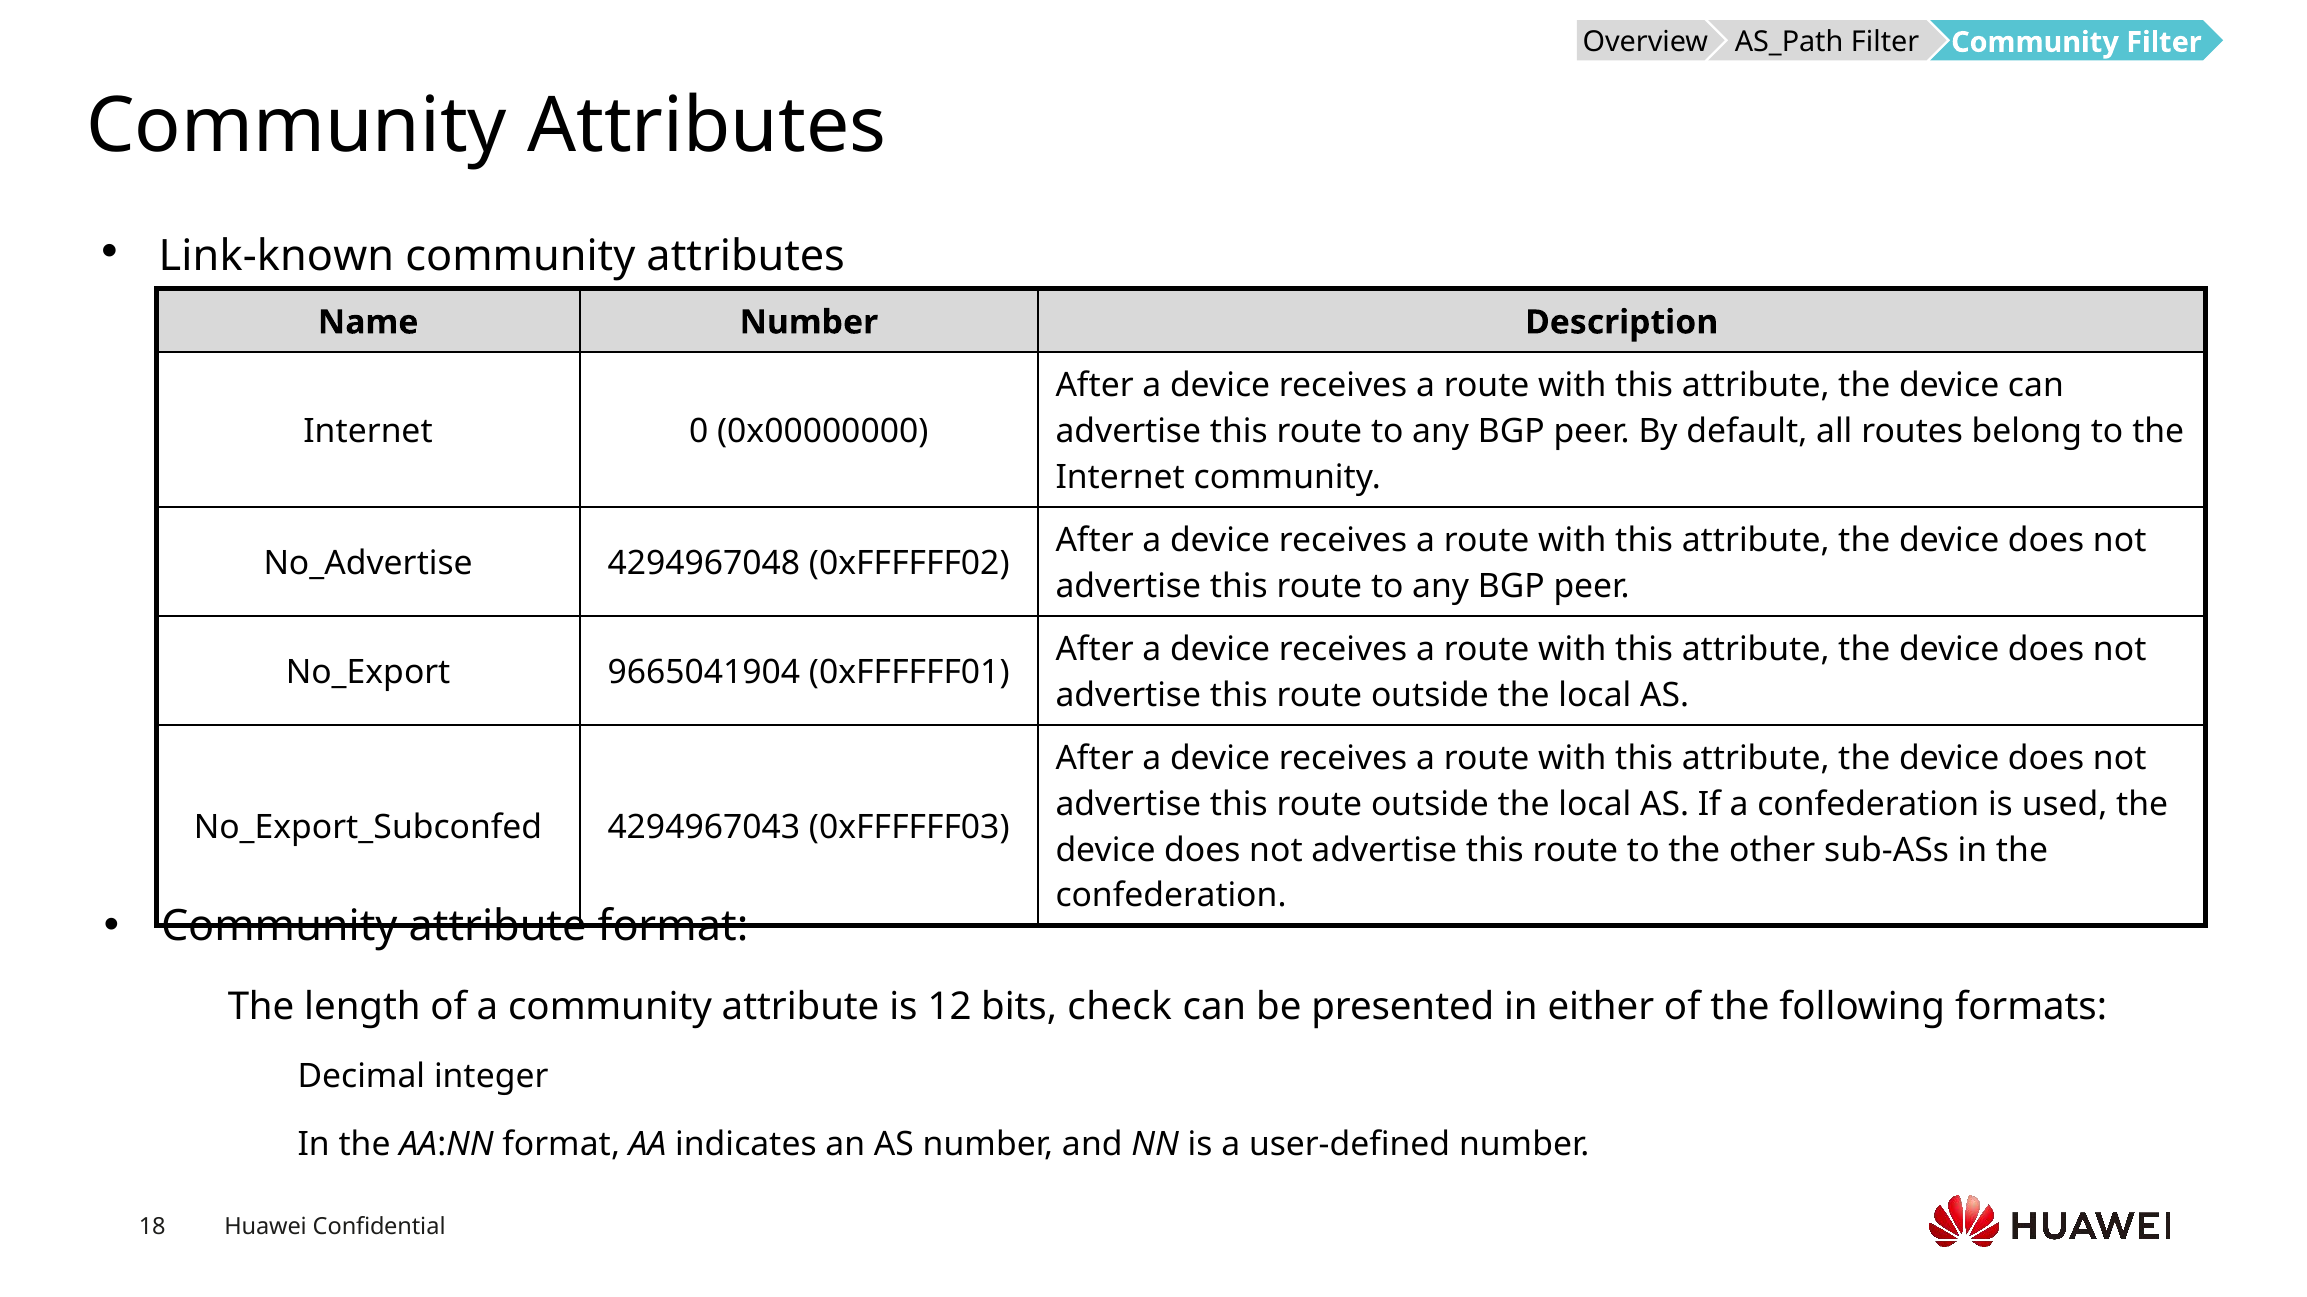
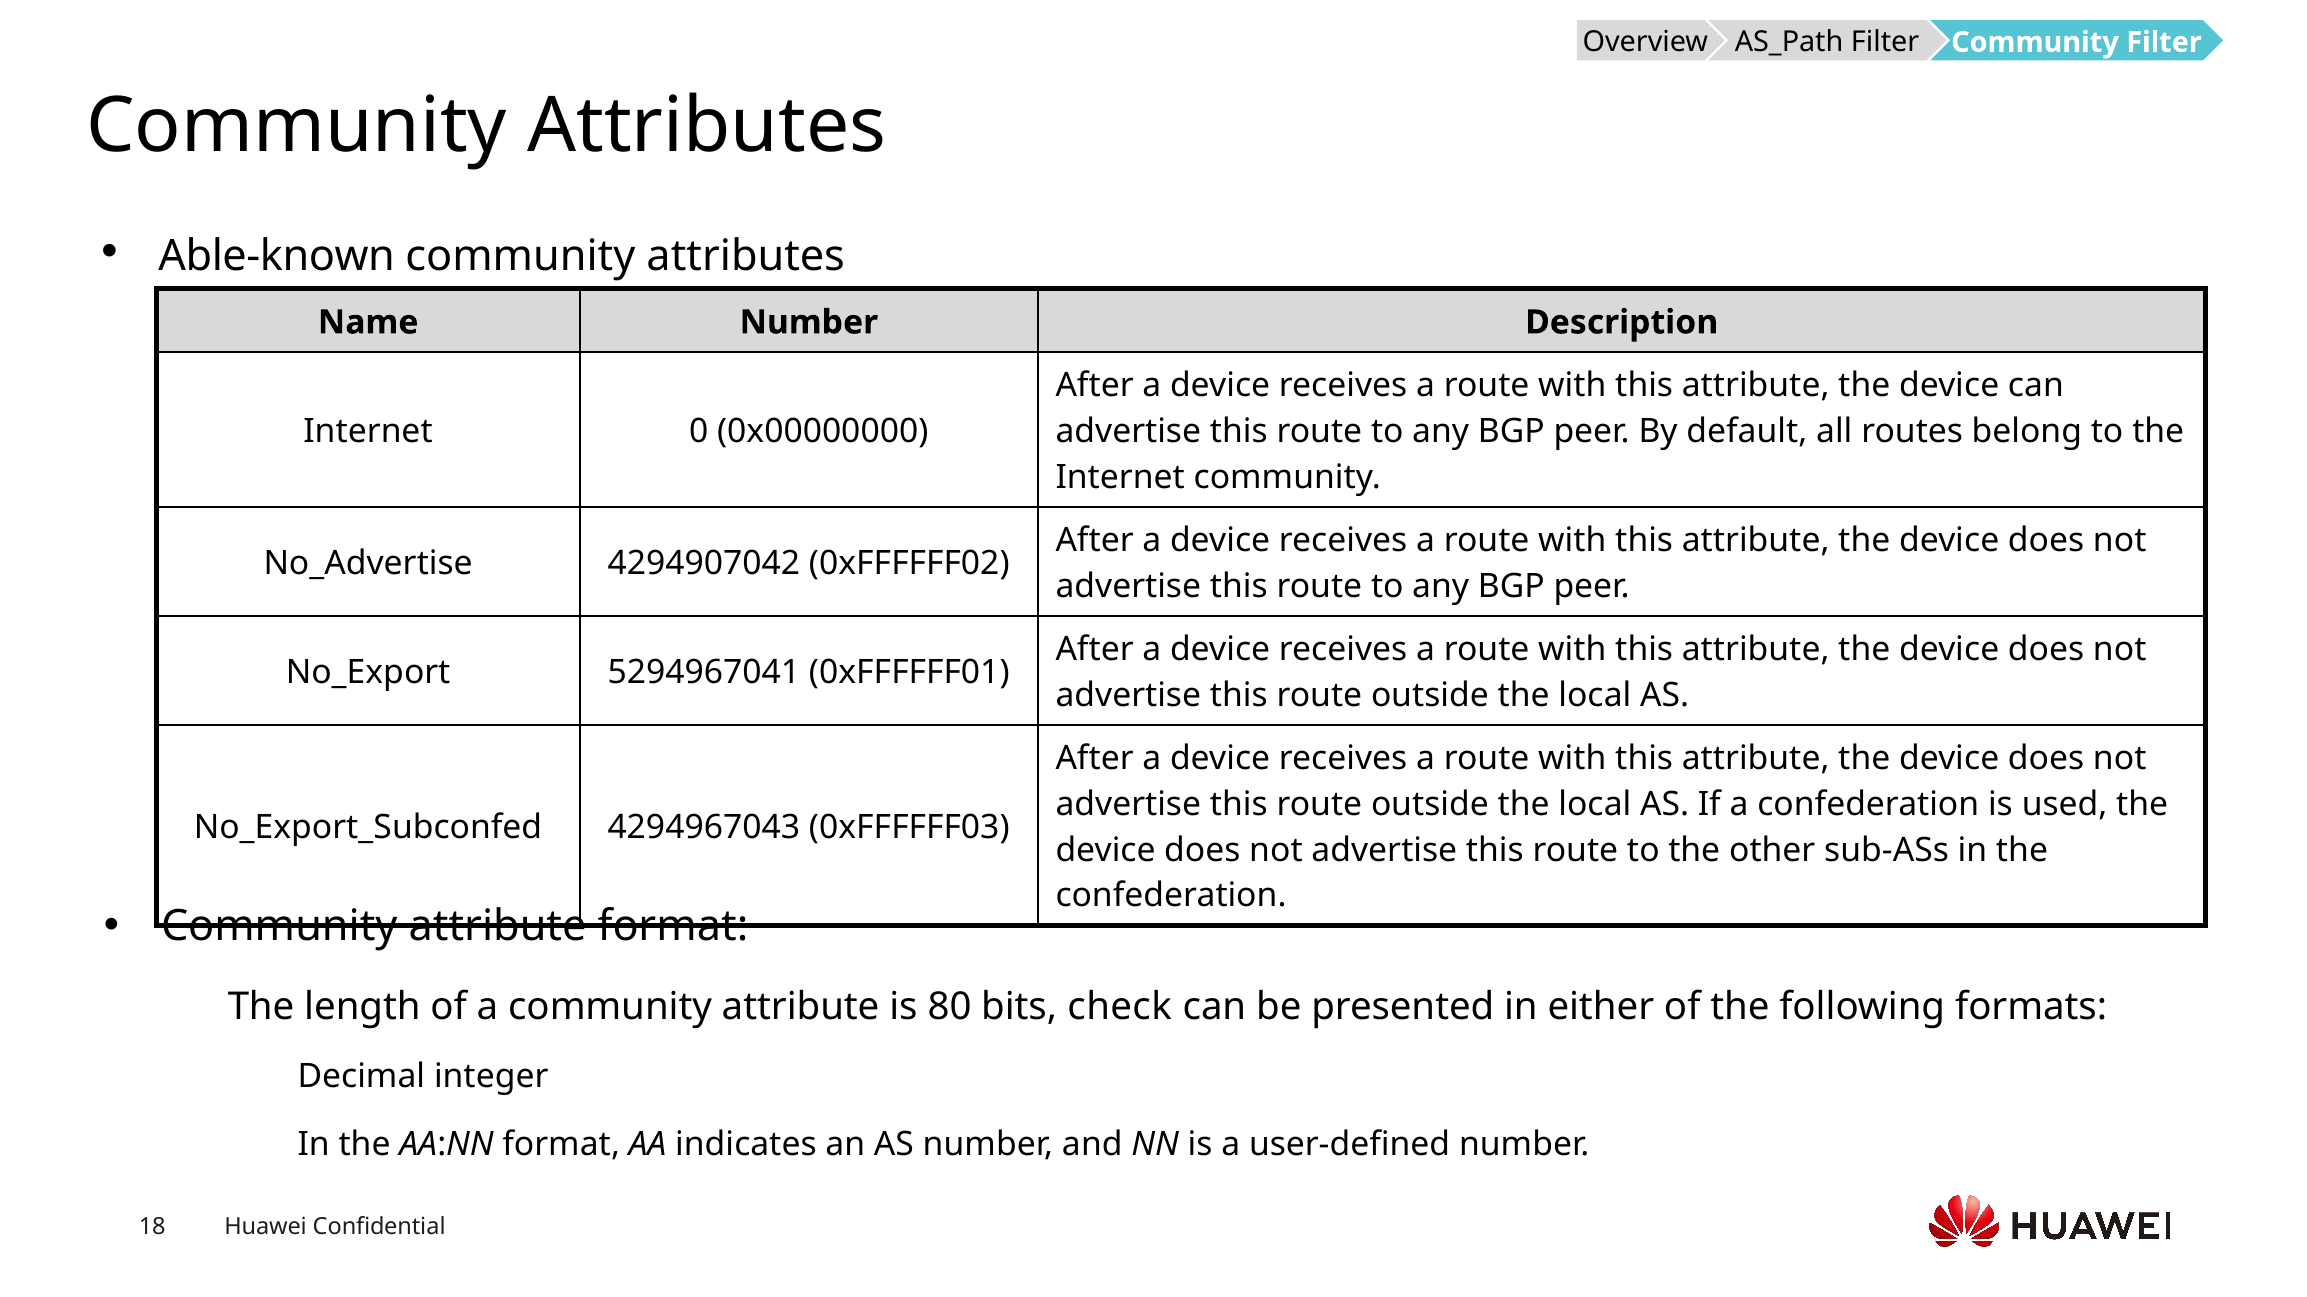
Link-known: Link-known -> Able-known (277, 256)
4294967048: 4294967048 -> 4294907042 (704, 564)
9665041904: 9665041904 -> 5294967041 (704, 673)
12: 12 -> 80 (950, 1007)
